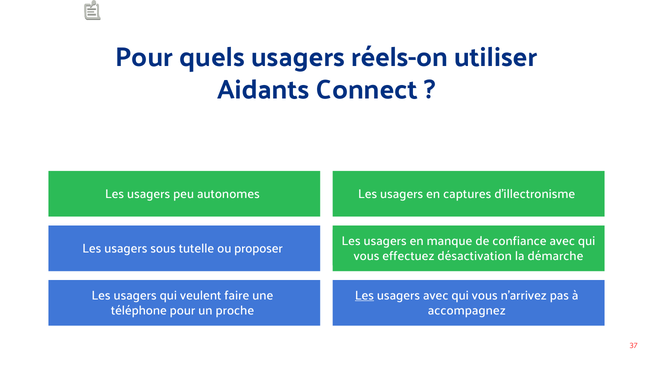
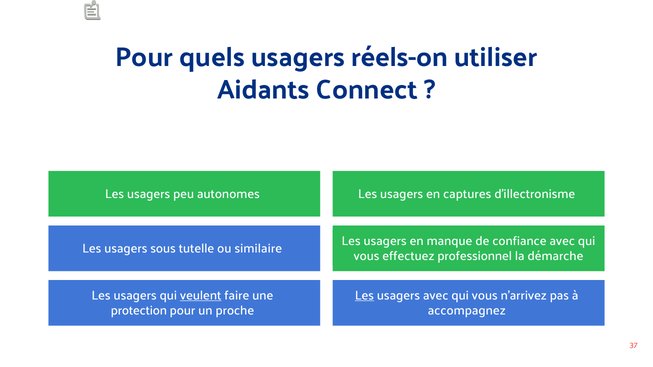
proposer: proposer -> similaire (258, 249)
désactivation: désactivation -> professionnel (475, 256)
veulent underline: none -> present (201, 296)
téléphone: téléphone -> protection (139, 311)
